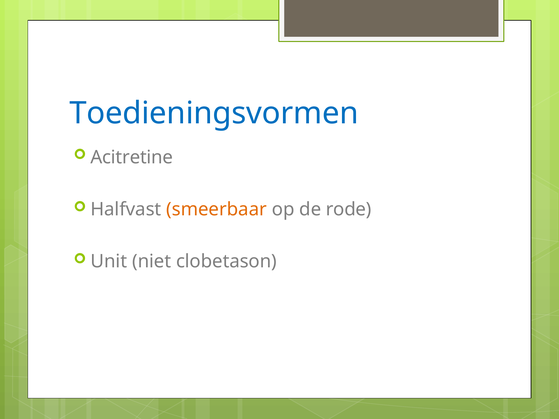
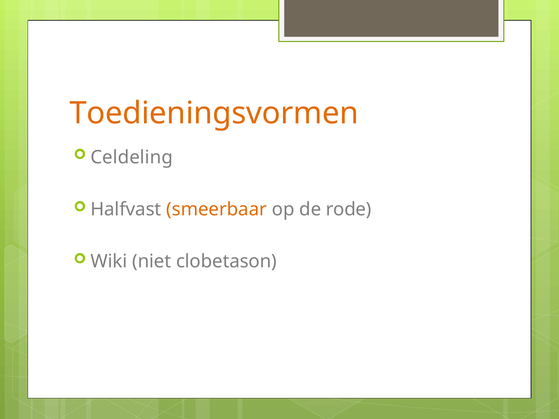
Toedieningsvormen colour: blue -> orange (214, 113)
Acitretine: Acitretine -> Celdeling (132, 157)
Unit: Unit -> Wiki (109, 262)
